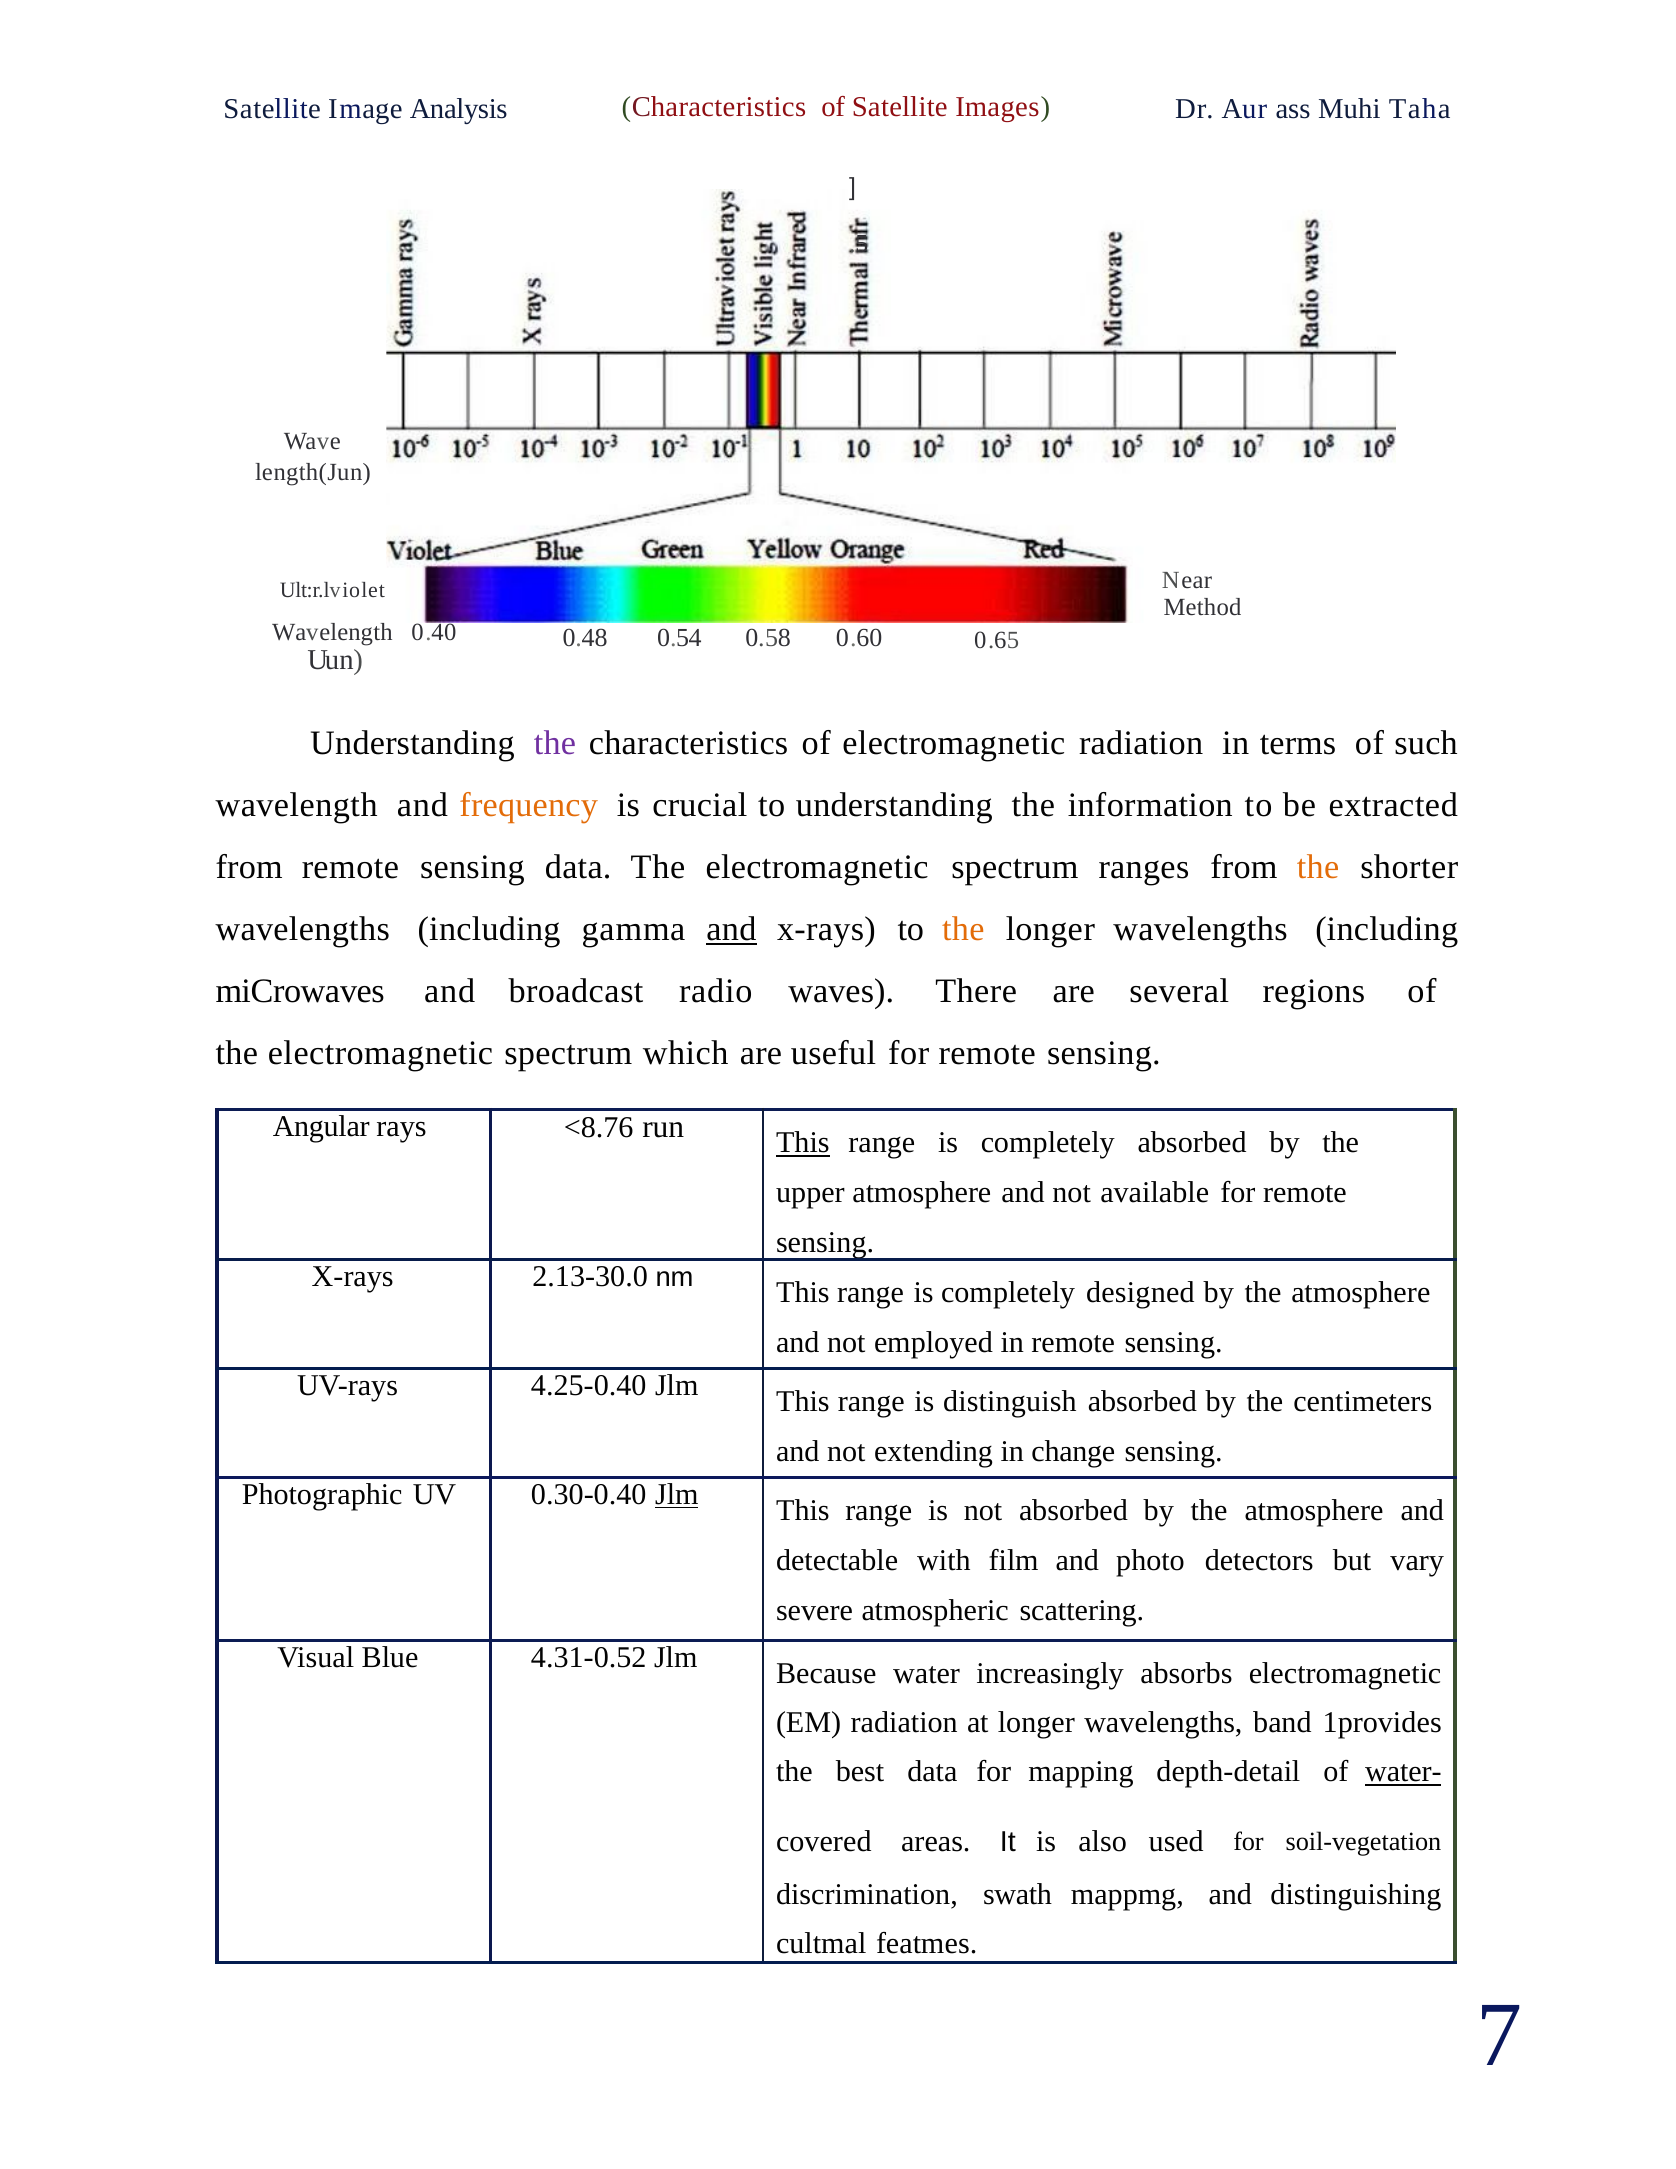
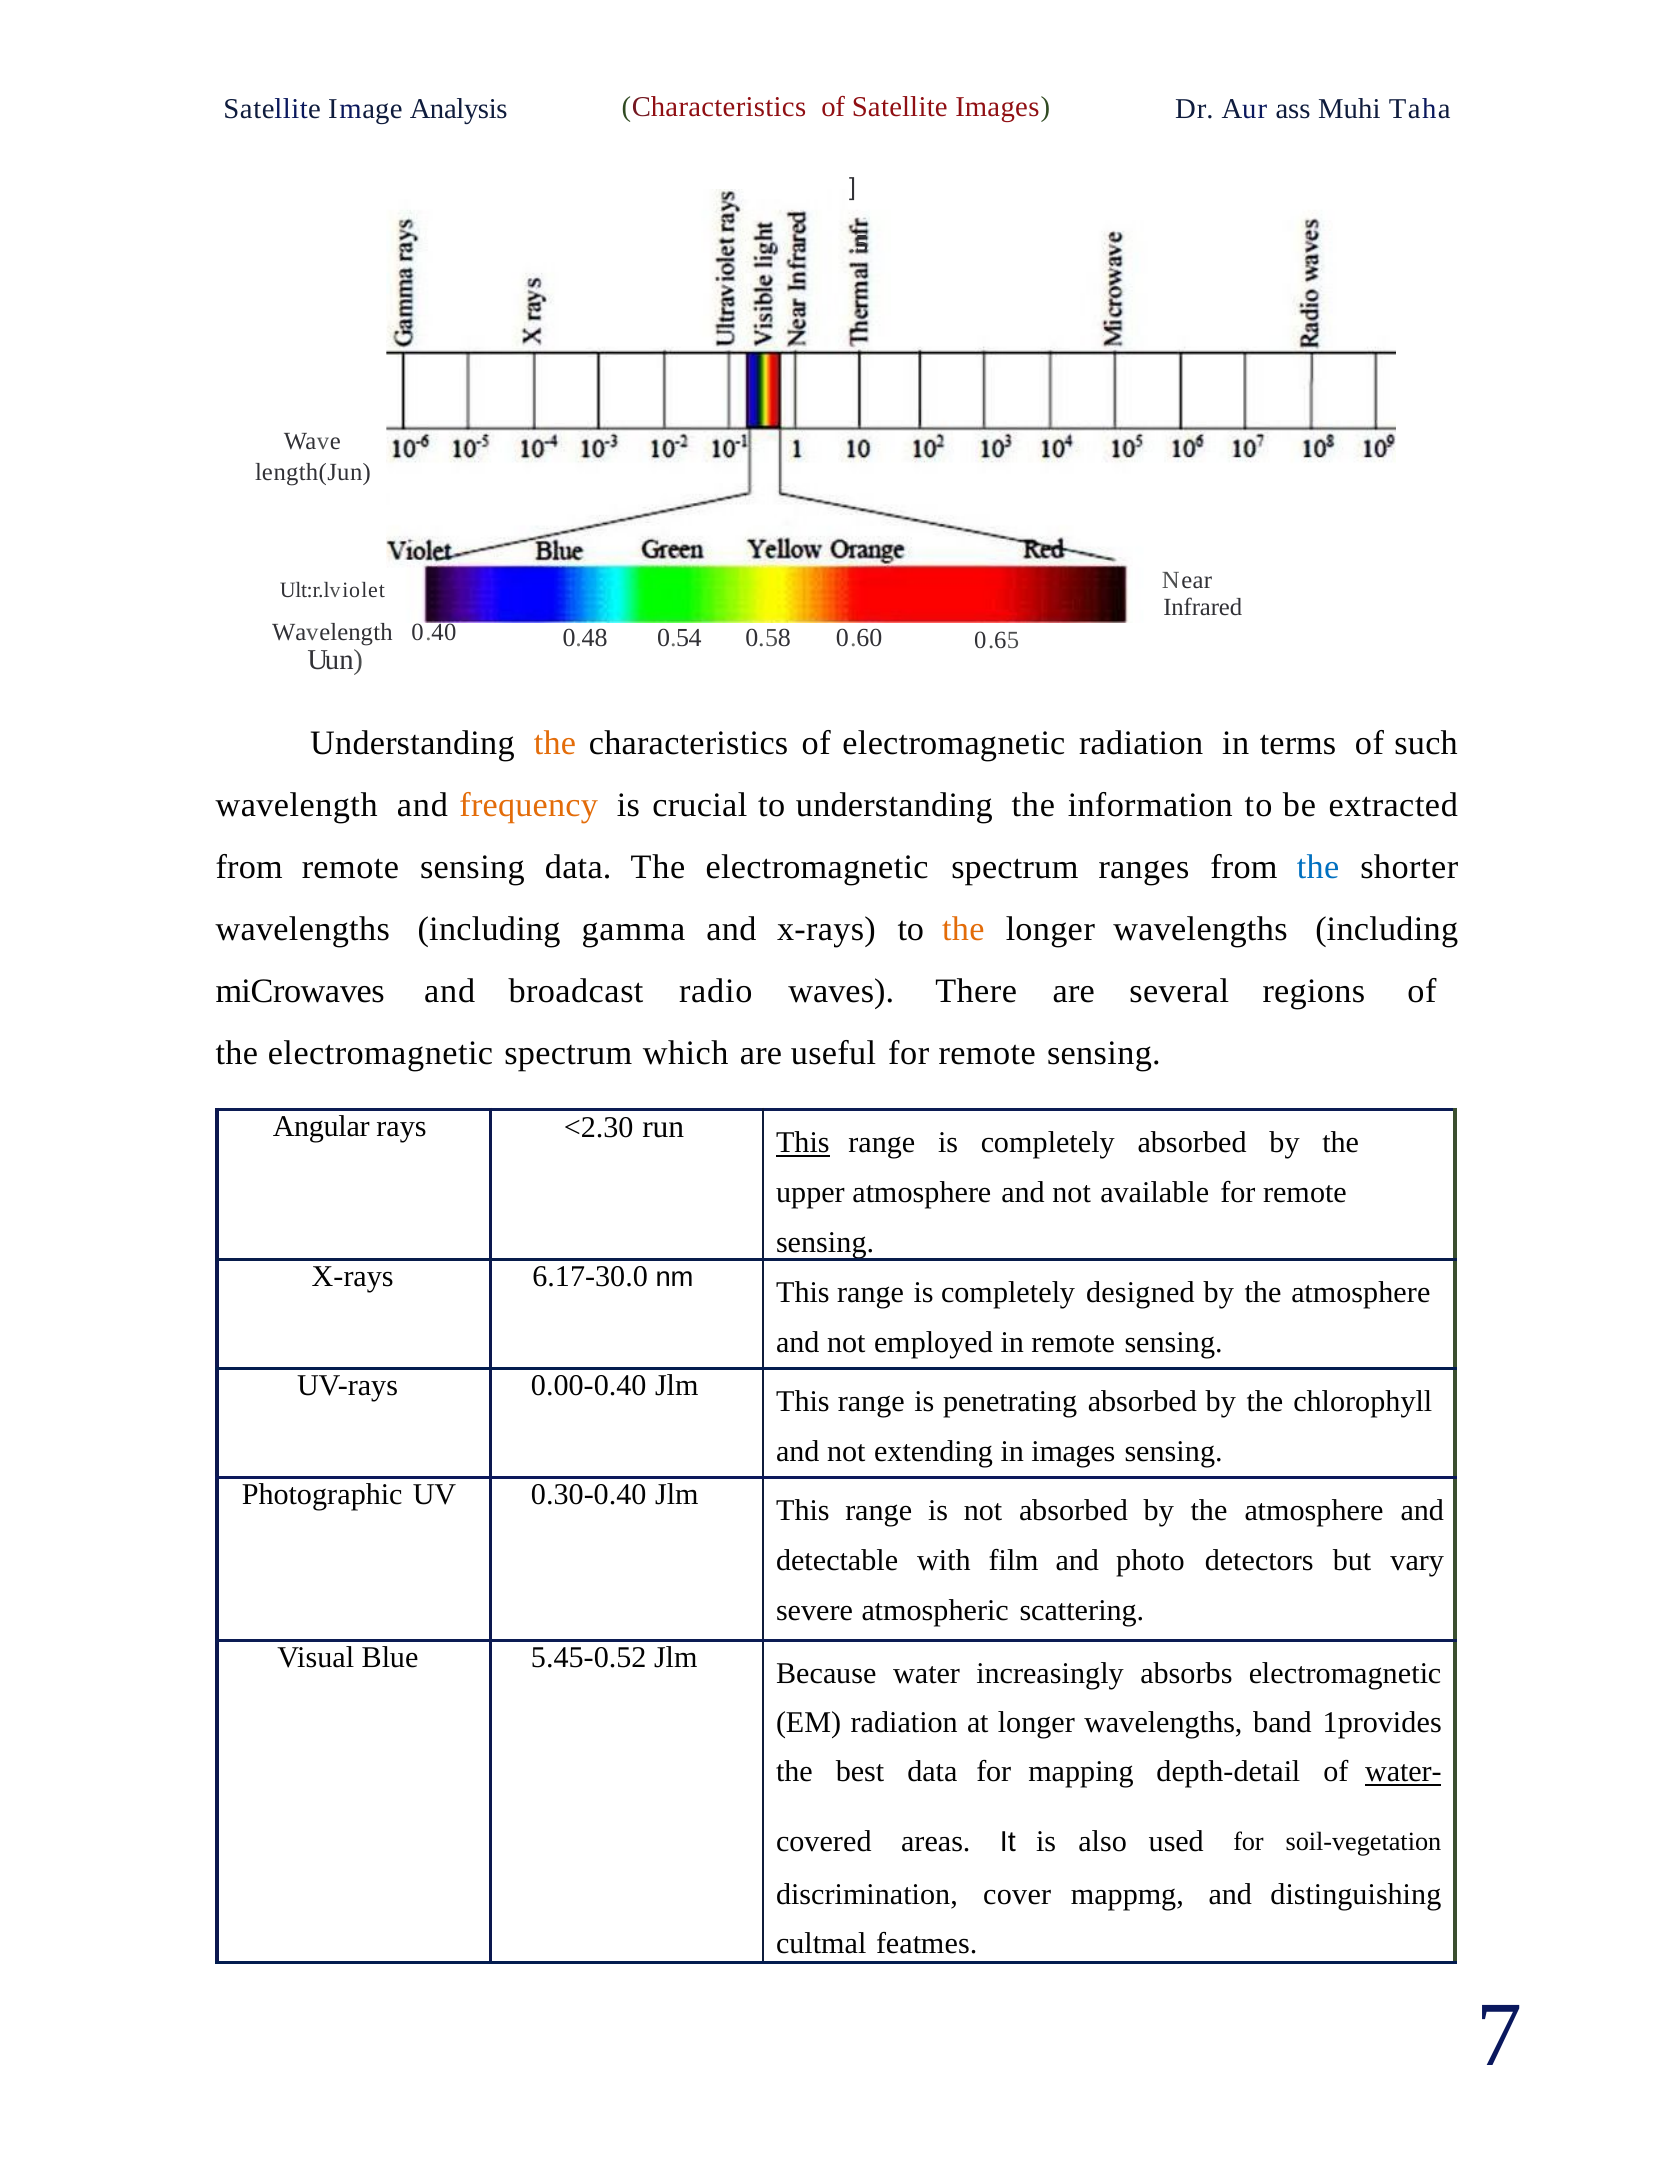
Method: Method -> Infrared (1203, 608)
the colour: purple -> orange (555, 743)
the colour: orange -> blue (1318, 867)
and underline: present -> none (731, 929)
<8.76: <8.76 -> <2.30 (599, 1128)
2.13-30.0: 2.13-30.0 -> 6.17-30.0 (590, 1276)
4.25-0.40: 4.25-0.40 -> 0.00-0.40 (589, 1385)
distinguish: distinguish -> penetrating (1010, 1402)
centimeters: centimeters -> chlorophyll (1363, 1402)
in change: change -> images (1073, 1452)
Jlm underline: present -> none (677, 1494)
4.31-0.52: 4.31-0.52 -> 5.45-0.52 (589, 1657)
swath: swath -> cover (1017, 1894)
